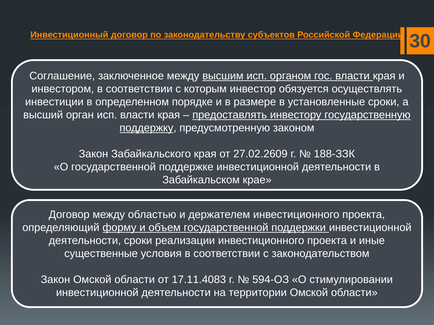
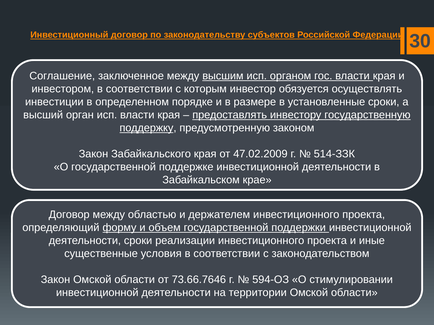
27.02.2609: 27.02.2609 -> 47.02.2009 (260, 154)
188-ЗЗК: 188-ЗЗК -> 514-ЗЗК (334, 154)
17.11.4083: 17.11.4083 -> 73.66.7646 (199, 280)
